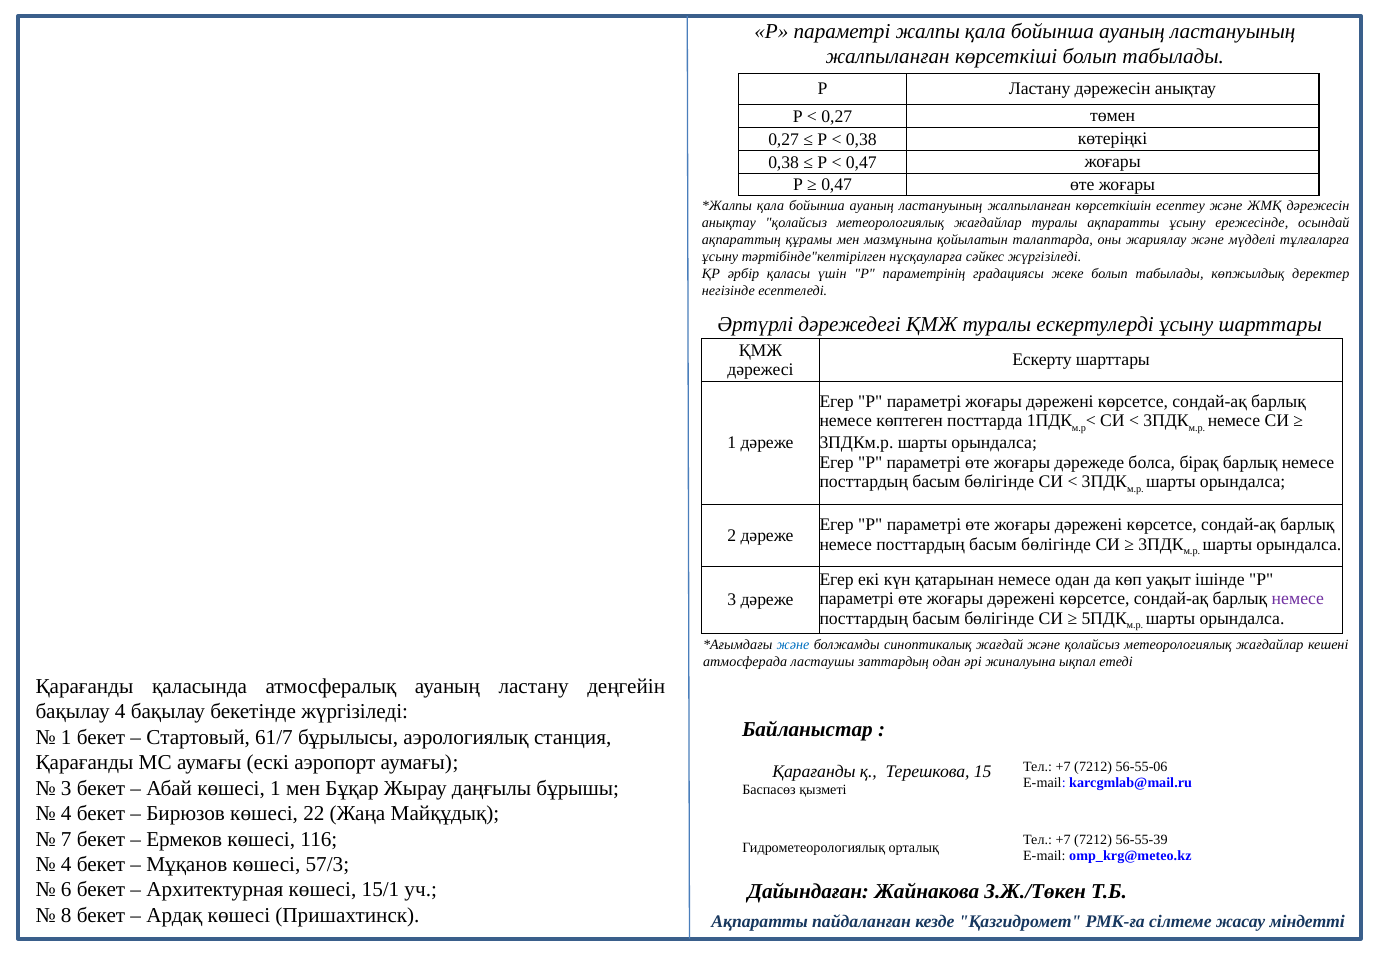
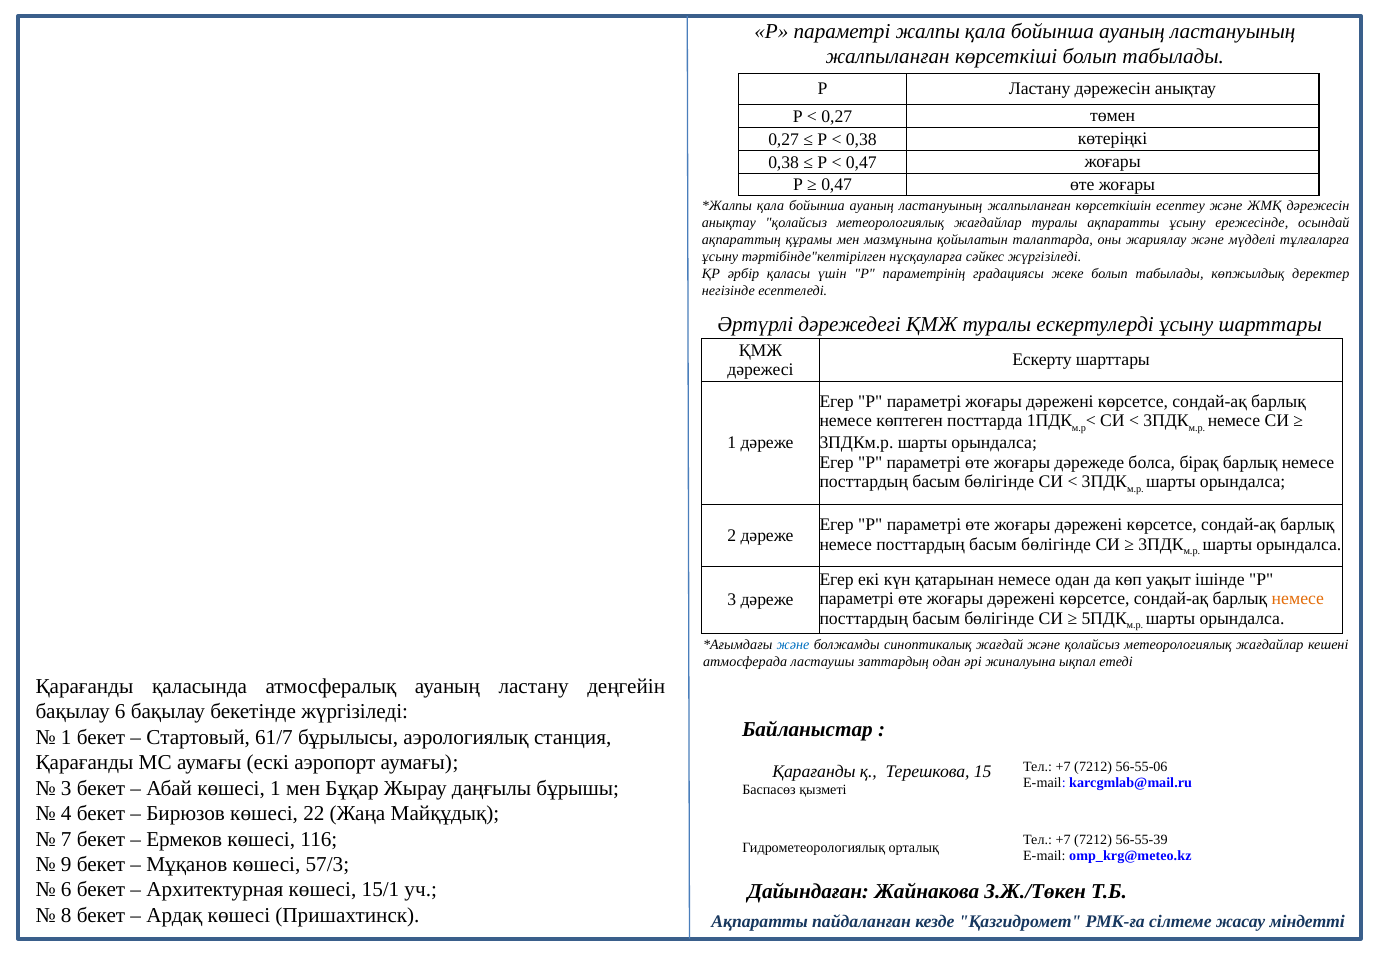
немесе colour: purple -> orange (1298, 599)
бақылау 4: 4 -> 6 (120, 711)
4: 4 -> 9 (66, 864)
